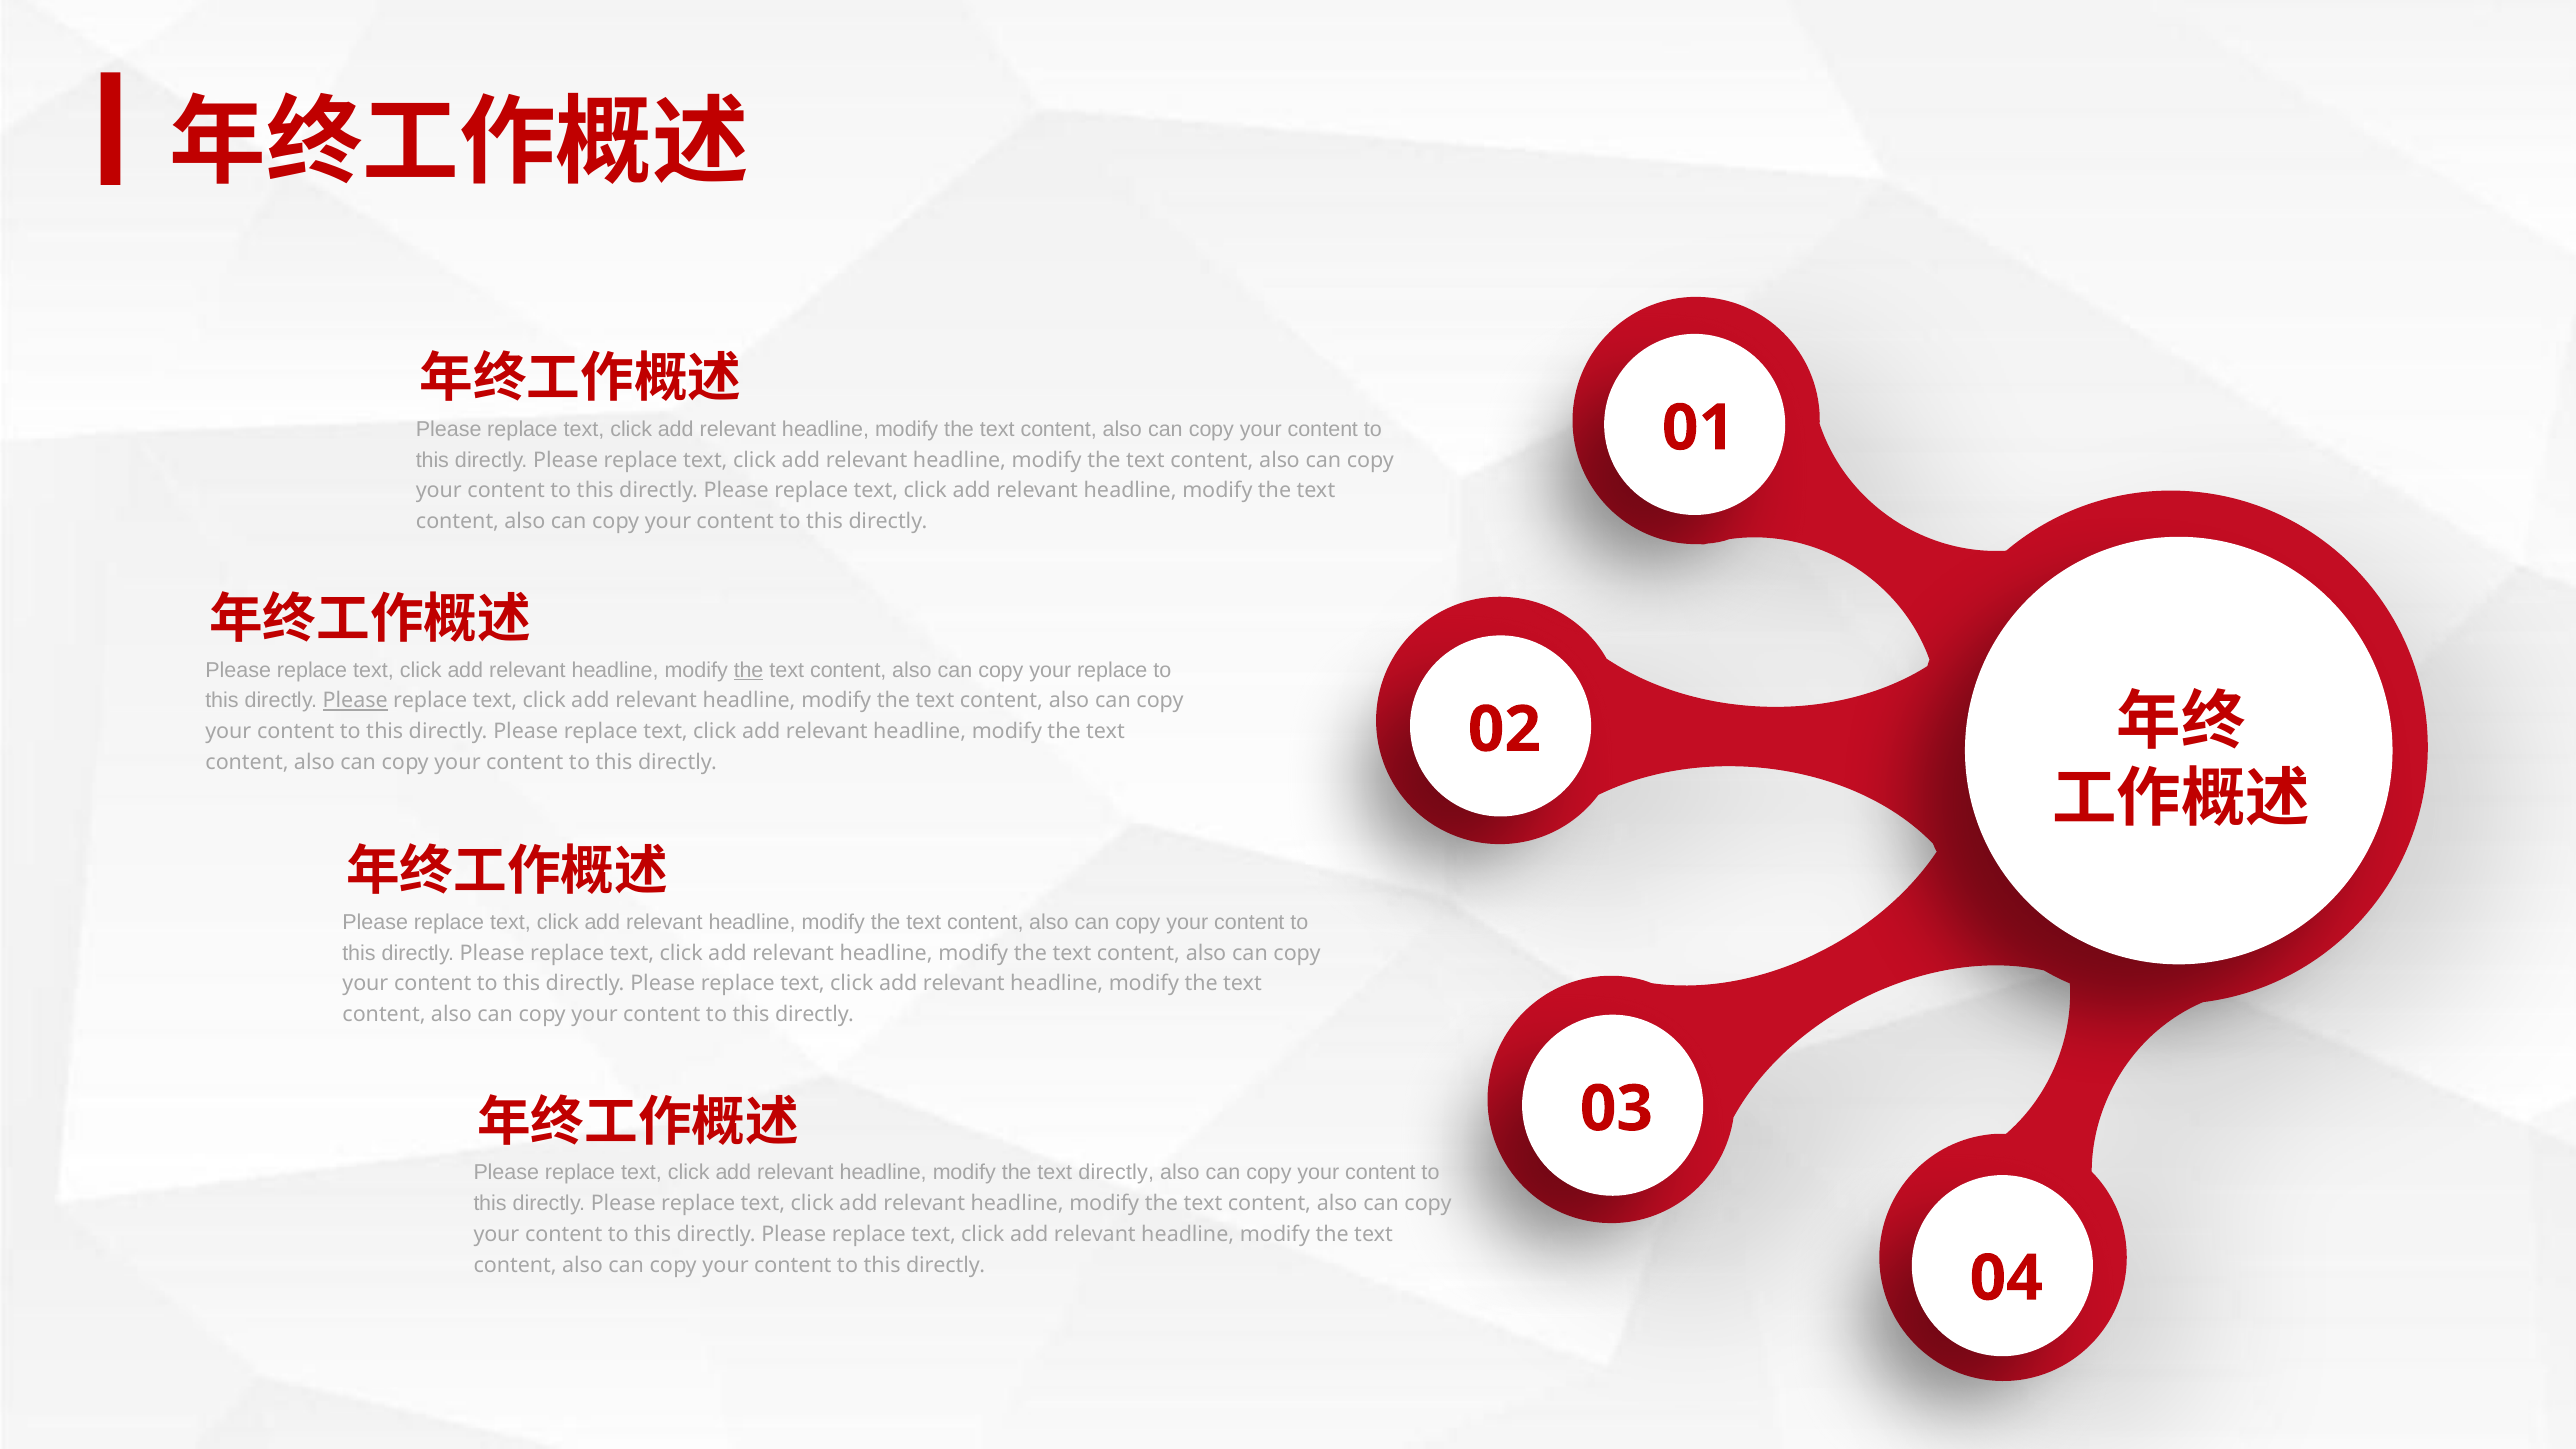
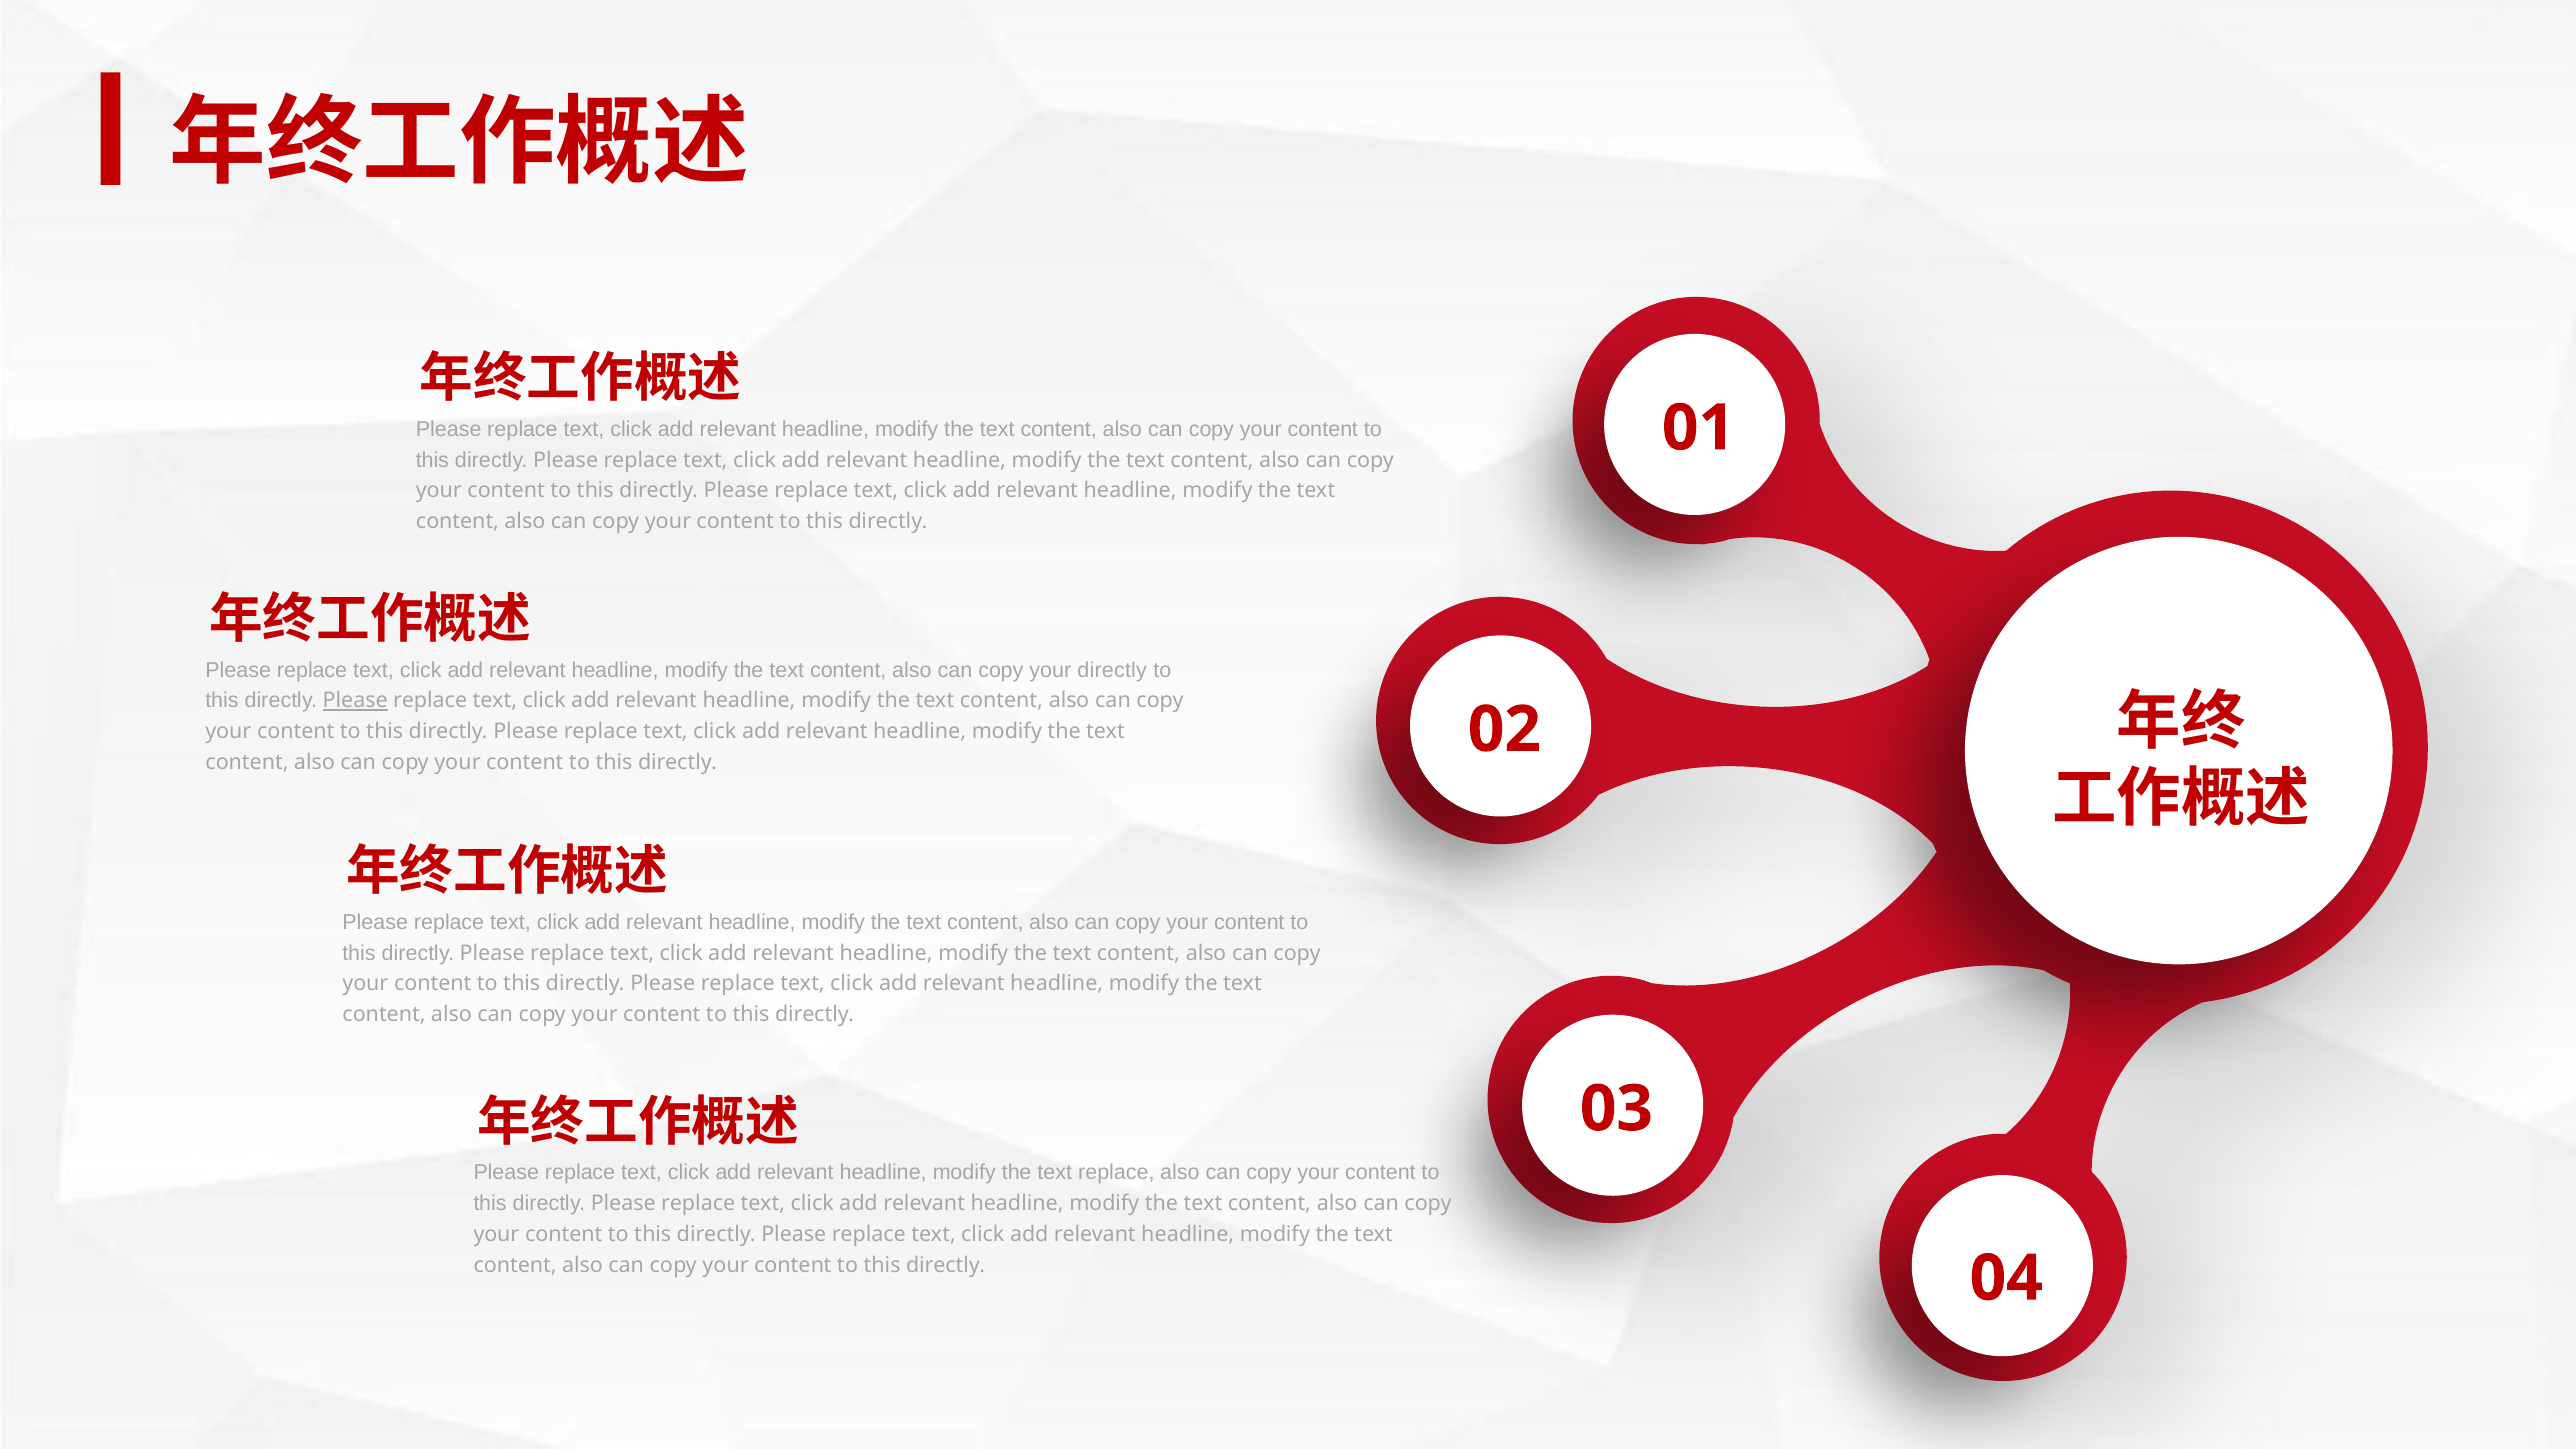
the underline: present -> none (749, 670)
your replace: replace -> directly (1112, 670)
text directly: directly -> replace (1116, 1173)
